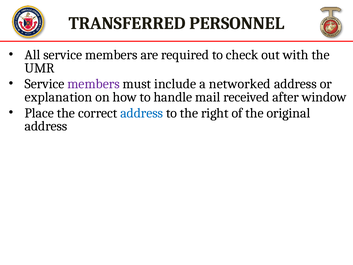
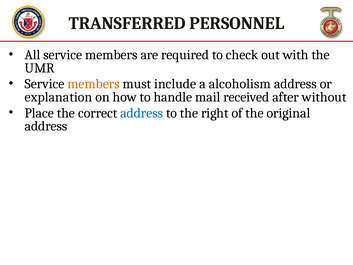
members colour: purple -> orange (94, 84)
networked: networked -> alcoholism (240, 84)
window: window -> without (324, 97)
